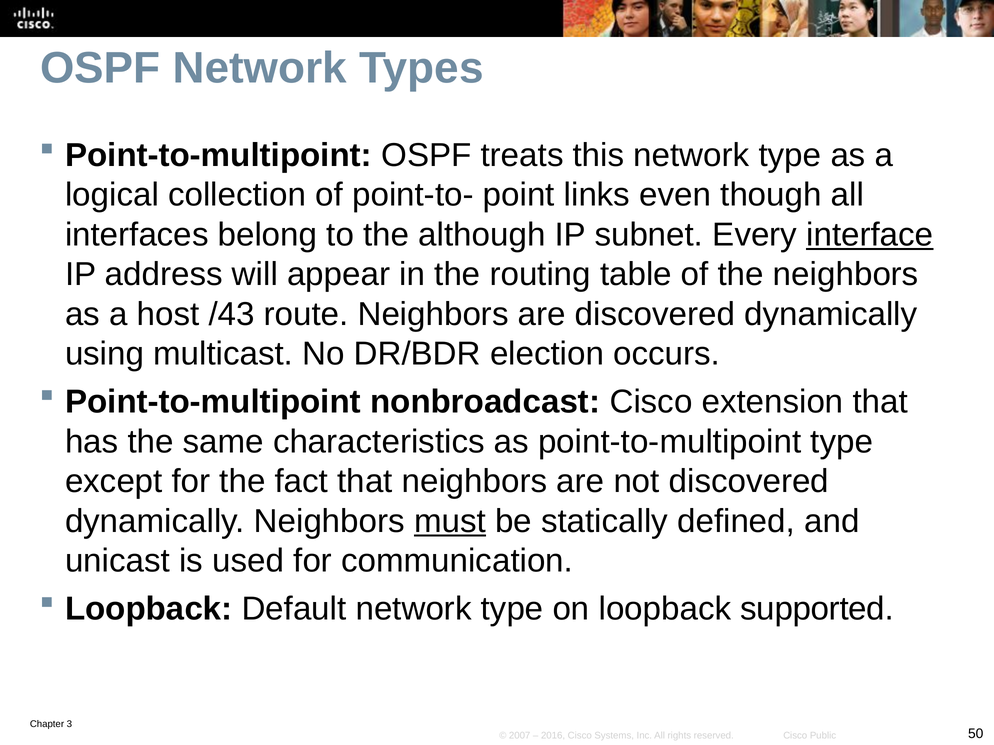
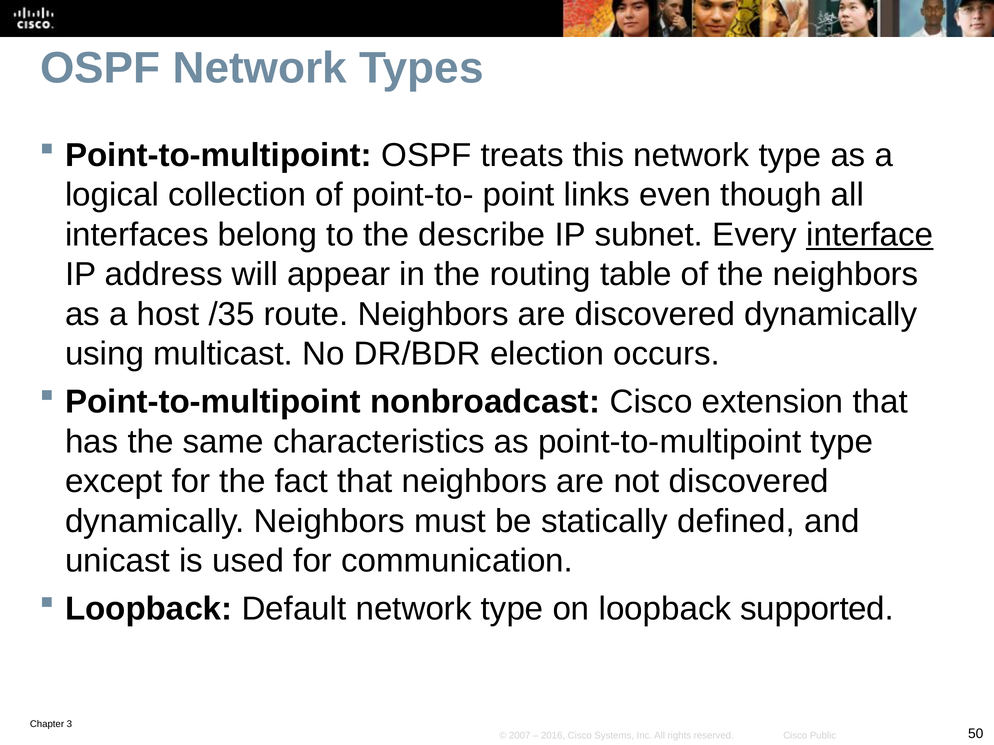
although: although -> describe (482, 235)
/43: /43 -> /35 (232, 314)
must underline: present -> none (450, 521)
